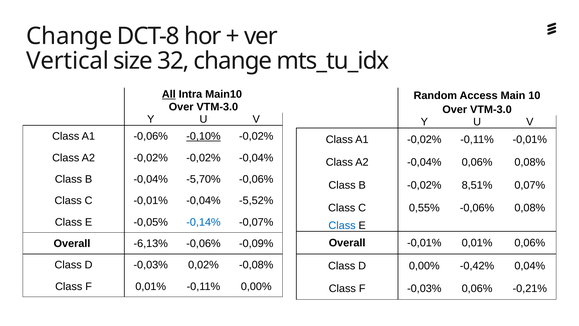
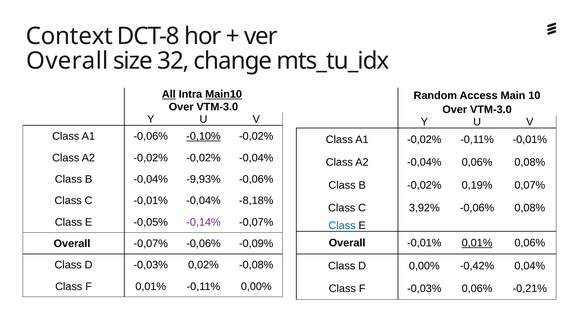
Change: Change -> Context (69, 36)
Vertical: Vertical -> Overall (67, 61)
Main10 underline: none -> present (224, 94)
-5,70%: -5,70% -> -9,93% (203, 179)
8,51%: 8,51% -> 0,19% (477, 185)
-5,52%: -5,52% -> -8,18% (256, 201)
0,55%: 0,55% -> 3,92% (424, 208)
-0,14% colour: blue -> purple (203, 222)
0,01% underline: none -> present (477, 243)
Overall -6,13%: -6,13% -> -0,07% (151, 243)
